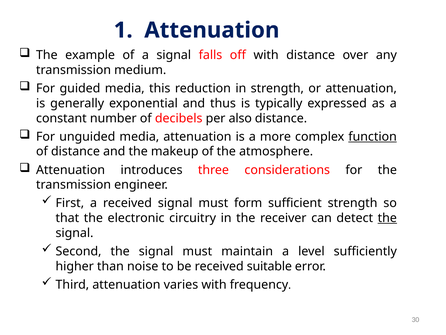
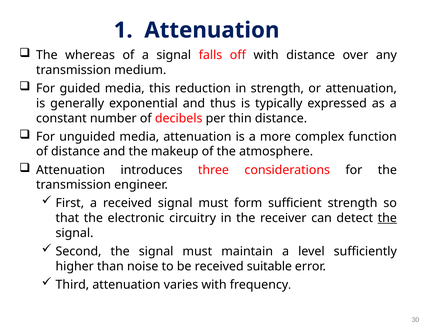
example: example -> whereas (90, 55)
also: also -> thin (240, 118)
function underline: present -> none (373, 136)
